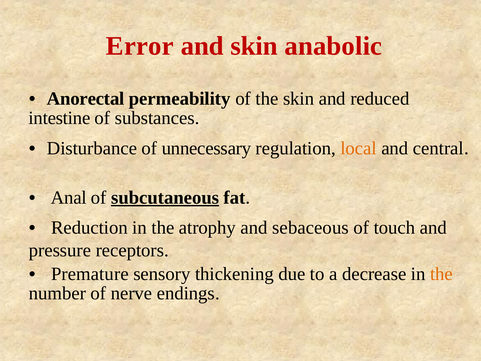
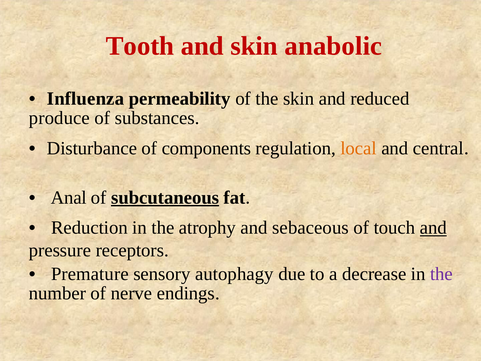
Error: Error -> Tooth (140, 46)
Anorectal: Anorectal -> Influenza (85, 99)
intestine: intestine -> produce (59, 118)
unnecessary: unnecessary -> components (206, 148)
and underline: none -> present (433, 228)
thickening: thickening -> autophagy (234, 274)
the colour: orange -> purple (442, 274)
